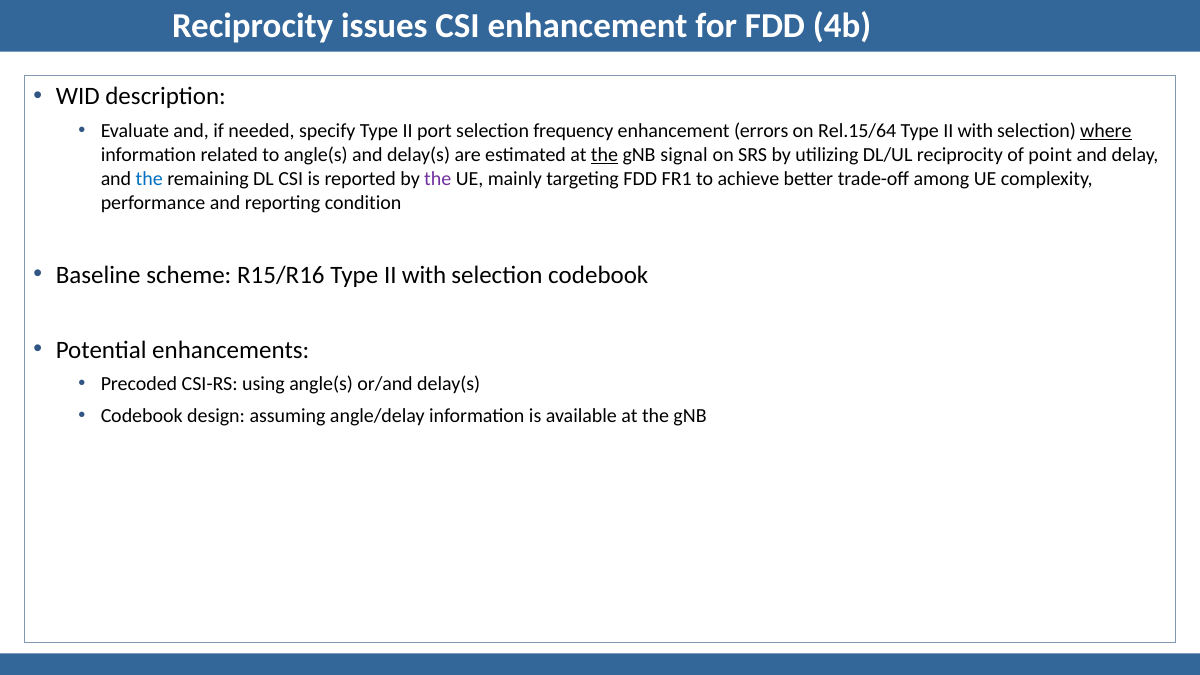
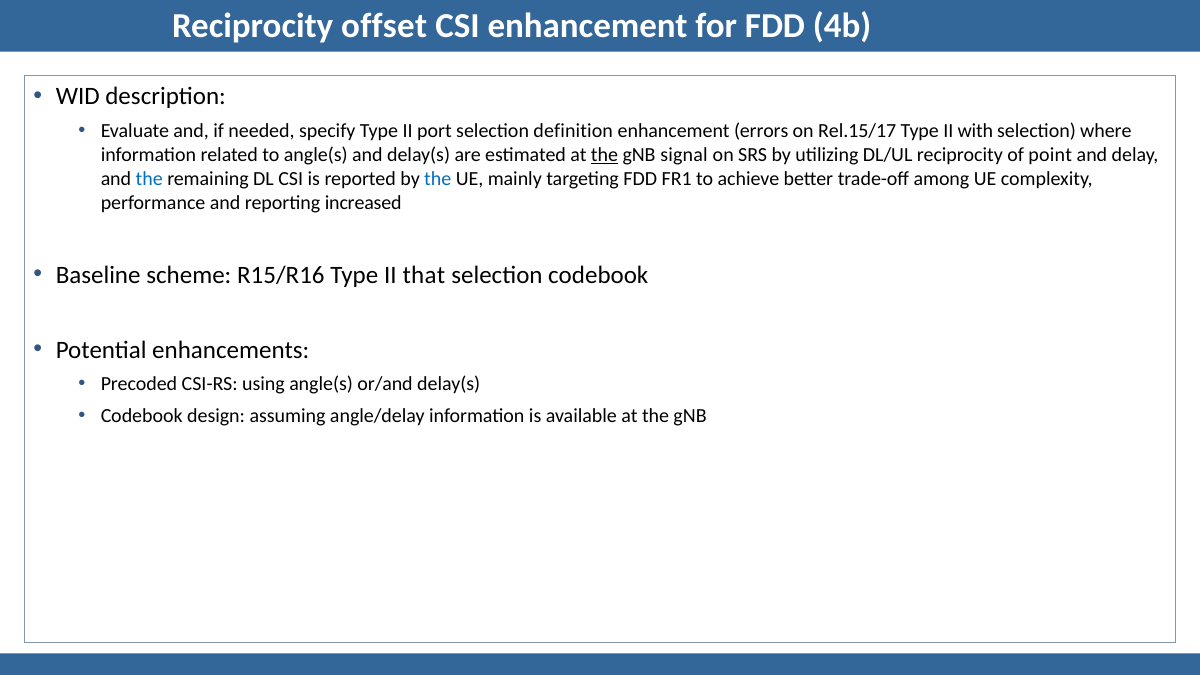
issues: issues -> offset (384, 26)
frequency: frequency -> definition (573, 131)
Rel.15/64: Rel.15/64 -> Rel.15/17 (857, 131)
where underline: present -> none (1106, 131)
the colour: purple -> blue (438, 179)
condition: condition -> increased (363, 203)
R15/R16 Type II with: with -> that (424, 275)
